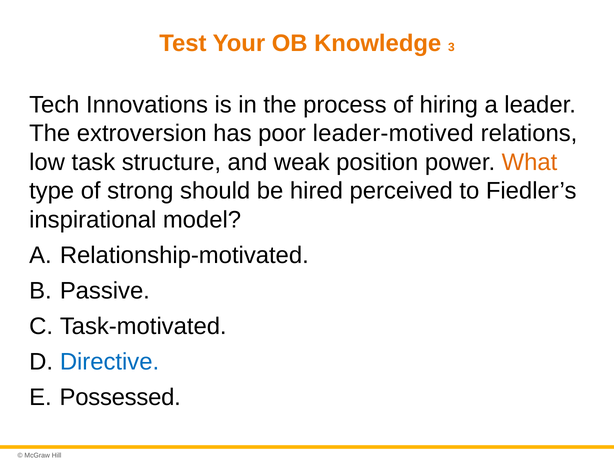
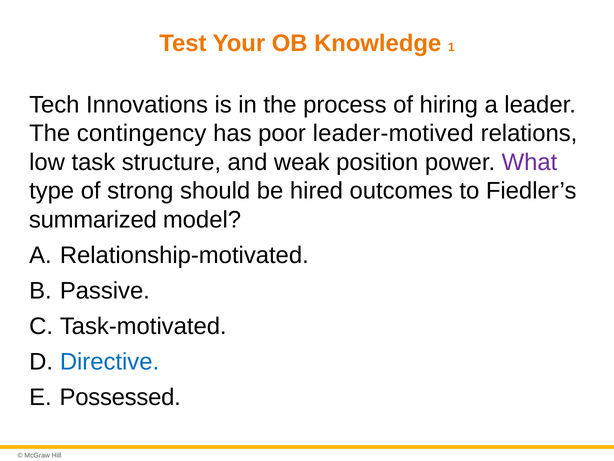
3: 3 -> 1 (451, 47)
extroversion: extroversion -> contingency (142, 133)
What colour: orange -> purple (530, 162)
perceived: perceived -> outcomes (401, 191)
inspirational: inspirational -> summarized (93, 219)
